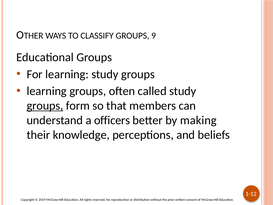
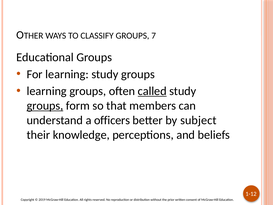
9: 9 -> 7 (154, 36)
called underline: none -> present (152, 91)
making: making -> subject (198, 120)
